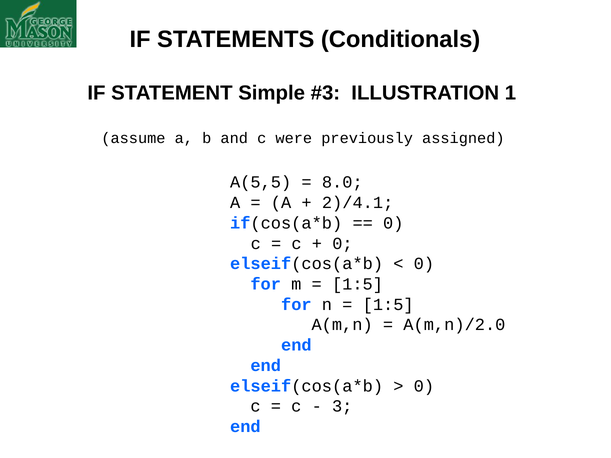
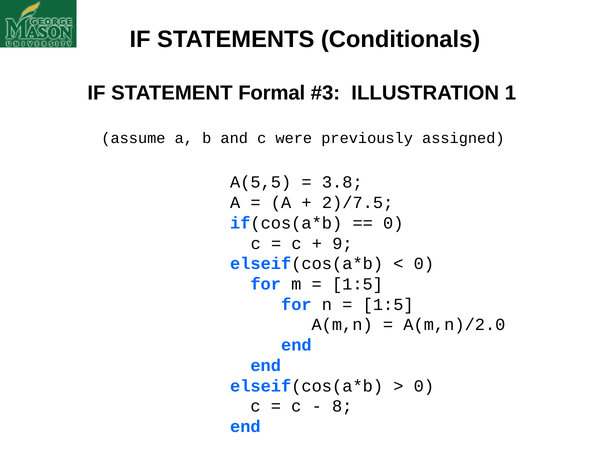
Simple: Simple -> Formal (272, 93)
8.0: 8.0 -> 3.8 (342, 182)
2)/4.1: 2)/4.1 -> 2)/7.5 (358, 203)
0: 0 -> 9 (342, 244)
3: 3 -> 8 (342, 407)
